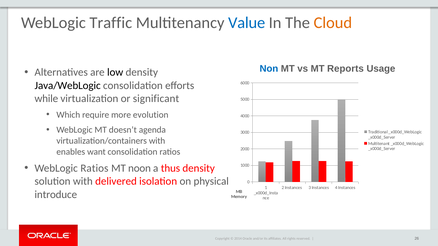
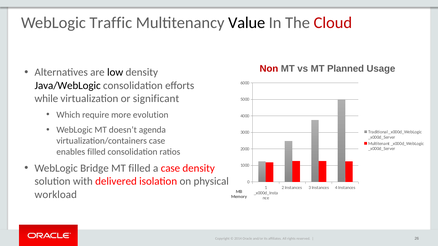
Value colour: blue -> black (247, 23)
Cloud colour: orange -> red (333, 23)
Non colour: blue -> red (269, 69)
Reports: Reports -> Planned (346, 69)
virtualization/containers with: with -> case (157, 141)
enables want: want -> filled (96, 152)
WebLogic Ratios: Ratios -> Bridge (94, 169)
MT noon: noon -> filled (139, 169)
a thus: thus -> case (170, 169)
introduce: introduce -> workload (56, 195)
